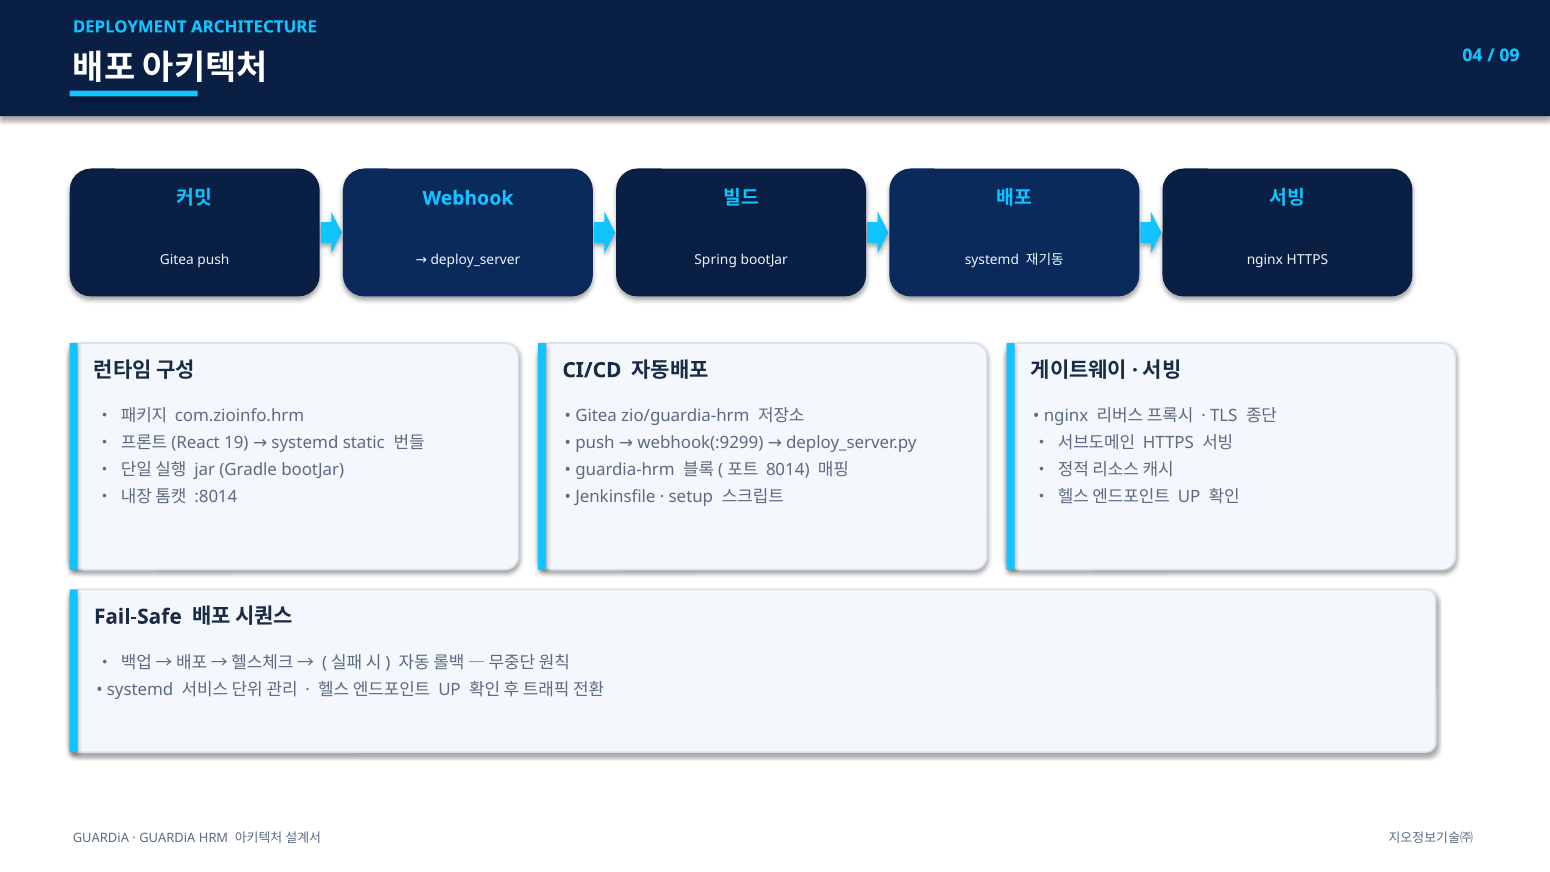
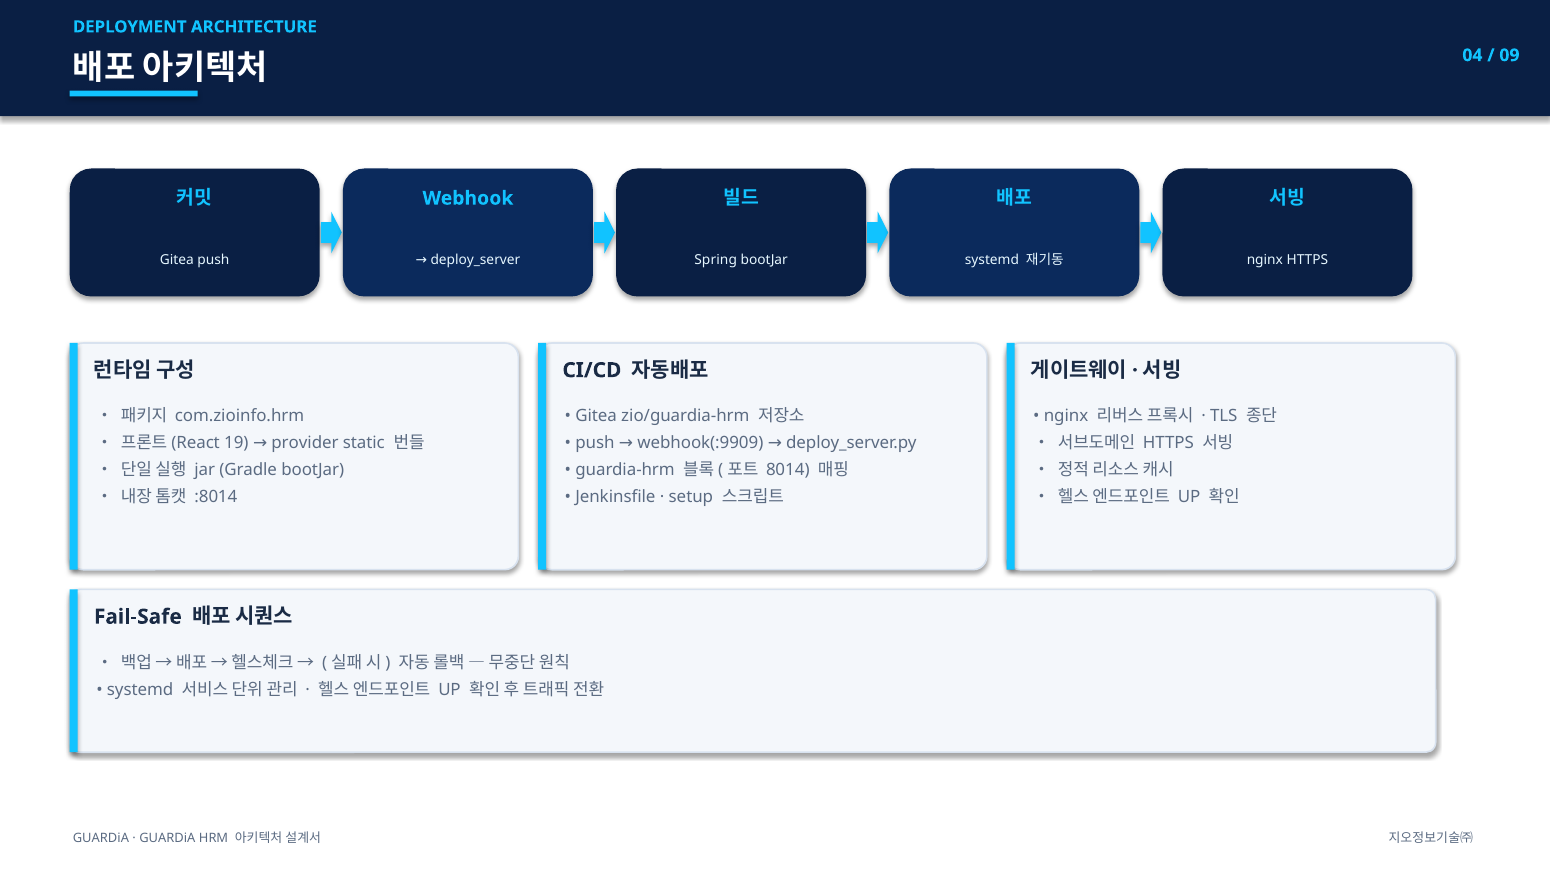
19 systemd: systemd -> provider (305, 443)
webhook(:9299: webhook(:9299 -> webhook(:9909 (700, 443)
